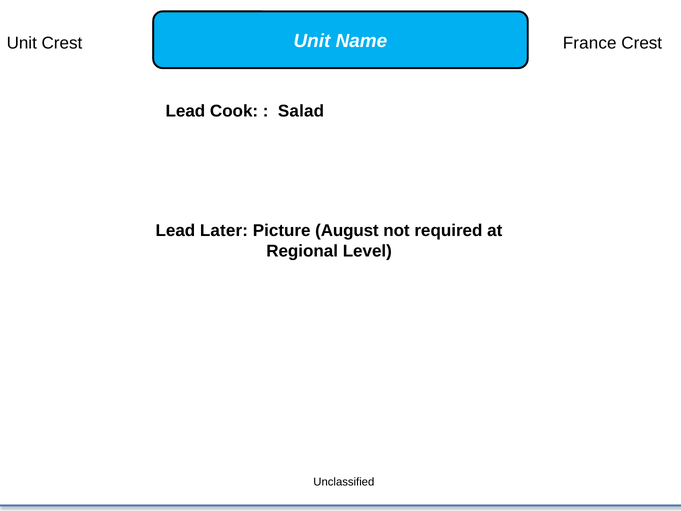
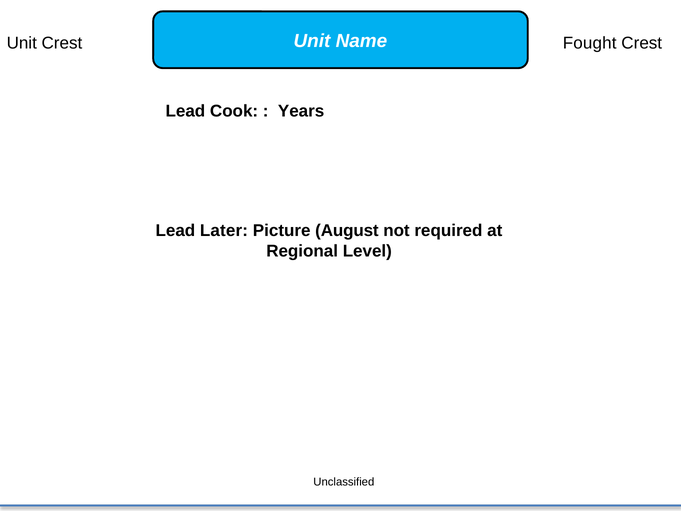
France: France -> Fought (590, 43)
Salad: Salad -> Years (301, 111)
